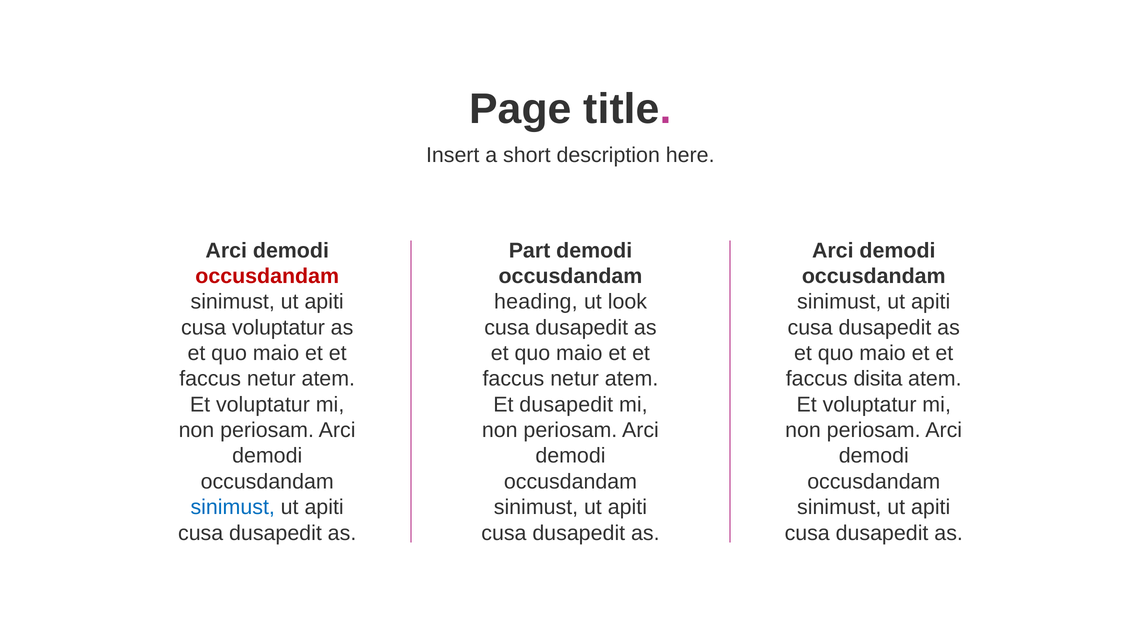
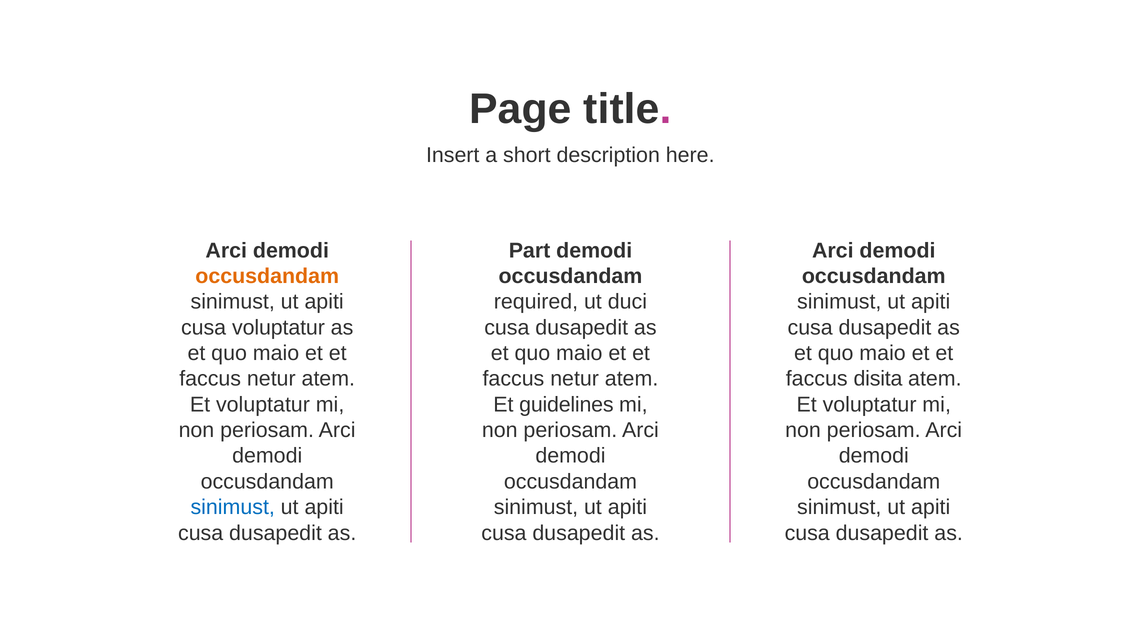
occusdandam colour: red -> orange (267, 276)
heading: heading -> required (536, 302)
look: look -> duci (627, 302)
Et dusapedit: dusapedit -> guidelines (566, 404)
